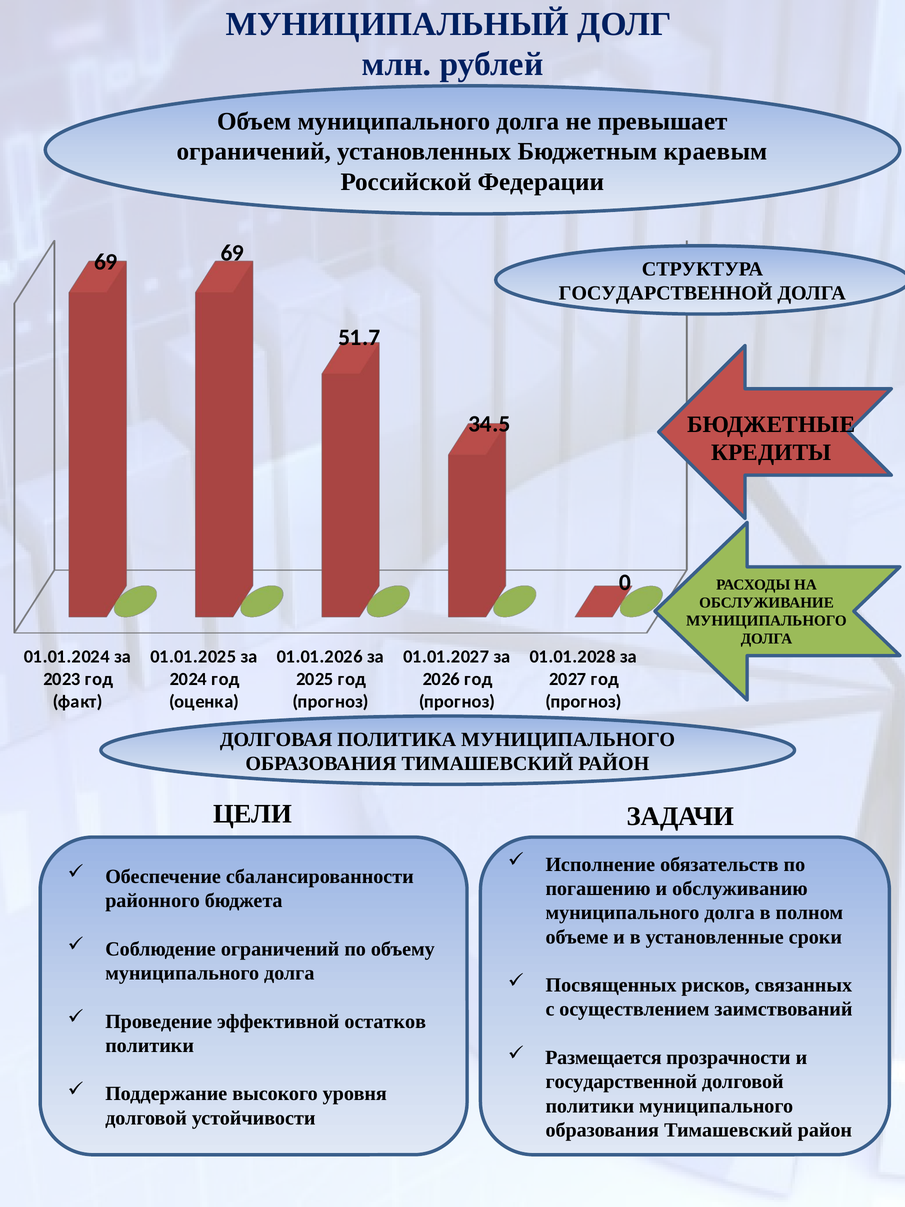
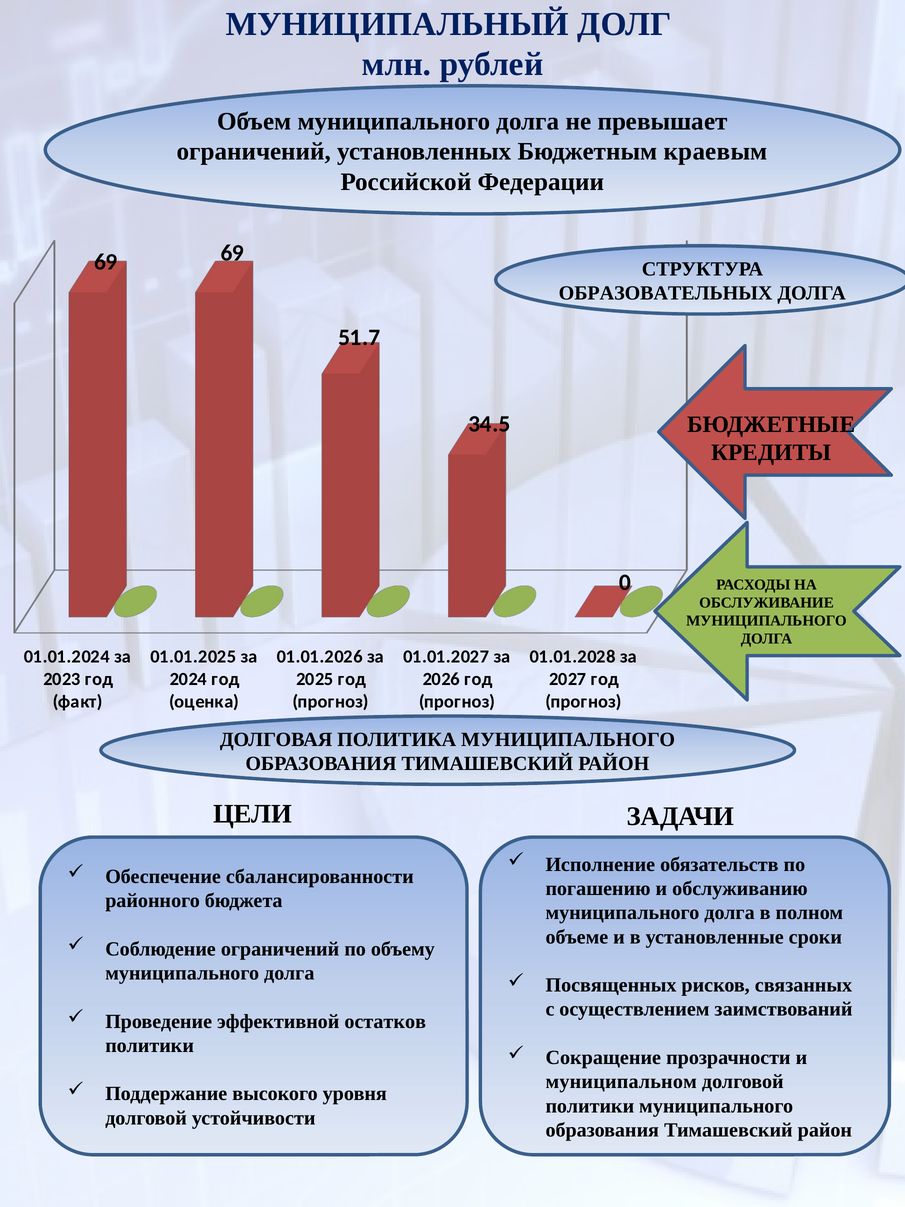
ГОСУДАРСТВЕННОЙ: ГОСУДАРСТВЕННОЙ -> ОБРАЗОВАТЕЛЬНЫХ (666, 293)
Размещается: Размещается -> Сокращение (603, 1057)
государственной: государственной -> муниципальном (621, 1081)
